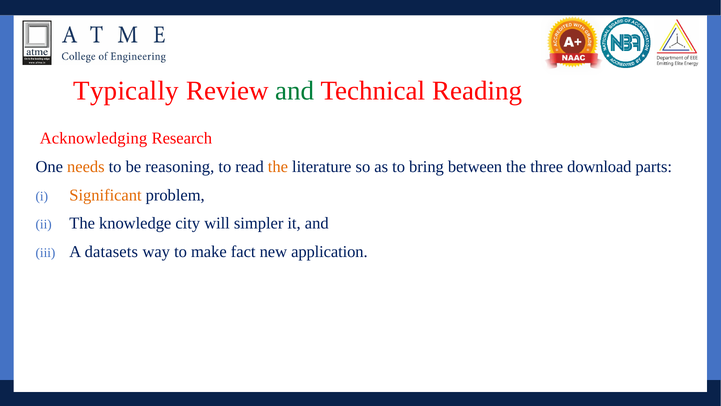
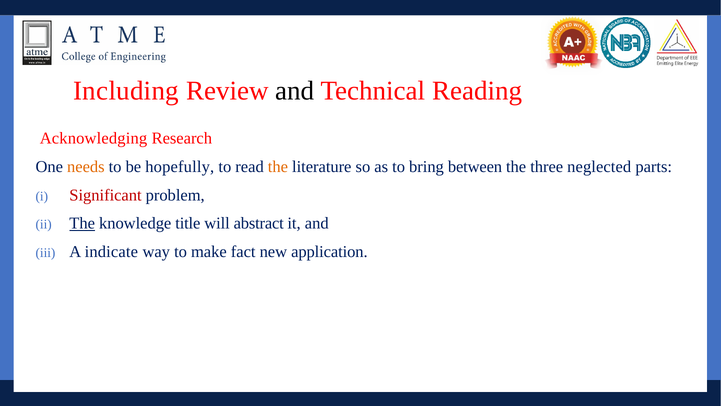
Typically: Typically -> Including (126, 91)
and colour: green -> black (295, 91)
reasoning: reasoning -> hopefully (180, 167)
download: download -> neglected (599, 167)
Significant colour: orange -> red (105, 195)
The underline: none -> present (82, 223)
city: city -> title (188, 223)
simpler: simpler -> abstract (259, 223)
datasets: datasets -> indicate (111, 252)
